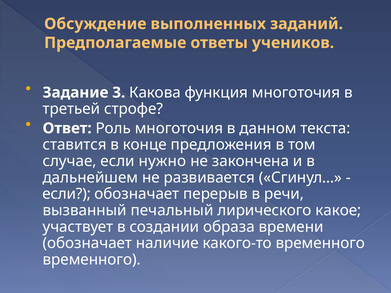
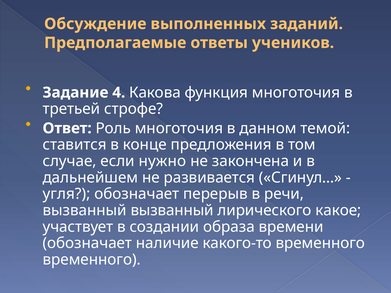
3: 3 -> 4 (119, 93)
текста: текста -> темой (325, 128)
если: если -> угля (66, 194)
вызванный печальный: печальный -> вызванный (172, 211)
